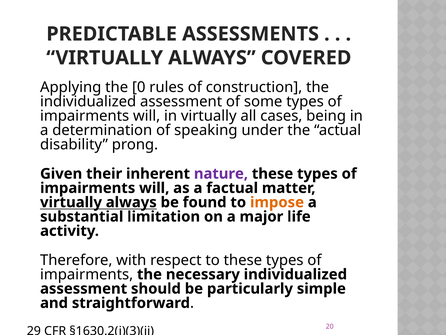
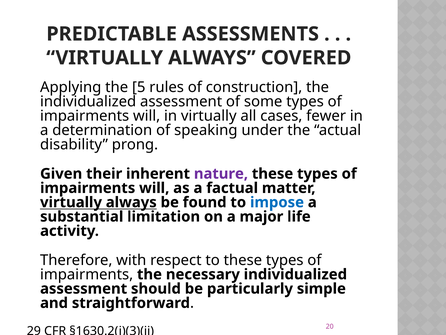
0: 0 -> 5 (139, 87)
being: being -> fewer (326, 116)
impose colour: orange -> blue (277, 202)
